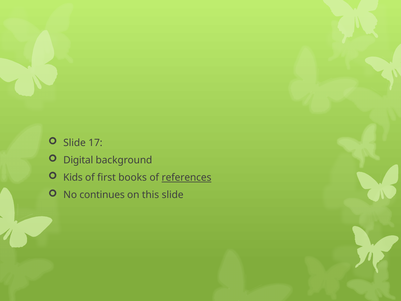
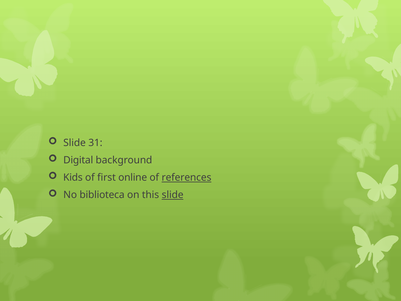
17: 17 -> 31 (95, 143)
books: books -> online (133, 177)
continues: continues -> biblioteca (102, 195)
slide underline: none -> present (173, 195)
